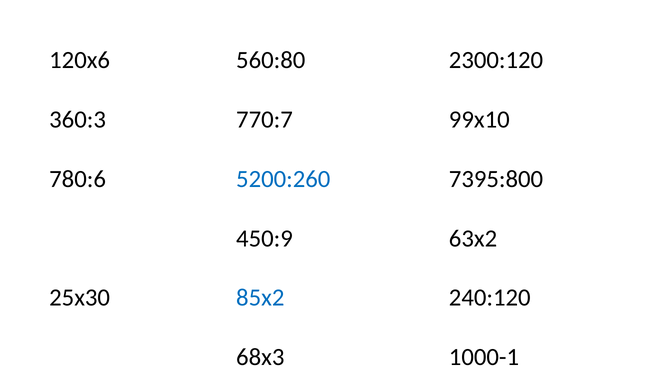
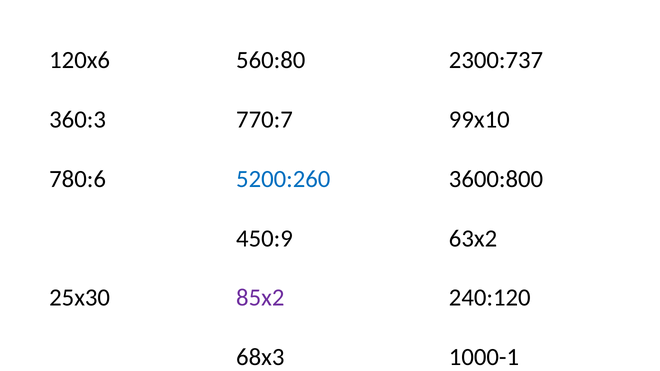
2300:120: 2300:120 -> 2300:737 (496, 60)
7395:800: 7395:800 -> 3600:800 (496, 179)
85х2 colour: blue -> purple (260, 298)
